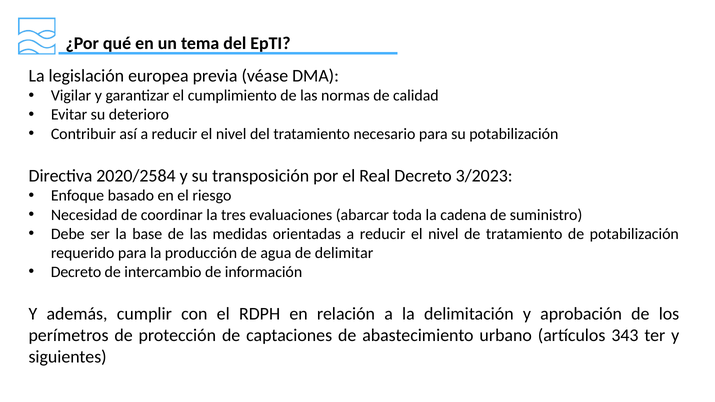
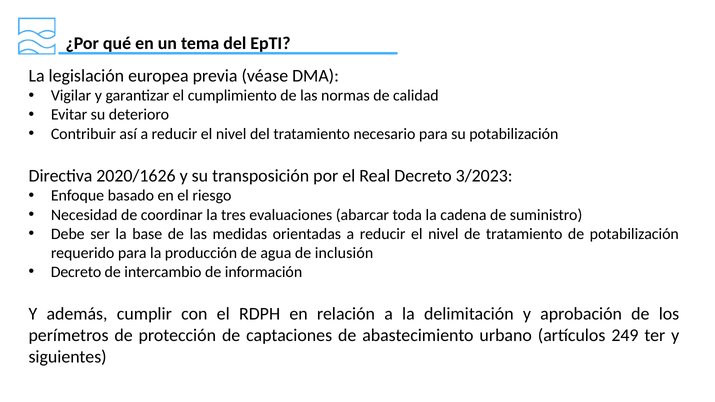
2020/2584: 2020/2584 -> 2020/1626 (136, 176)
delimitar: delimitar -> inclusión (344, 253)
343: 343 -> 249 (625, 335)
